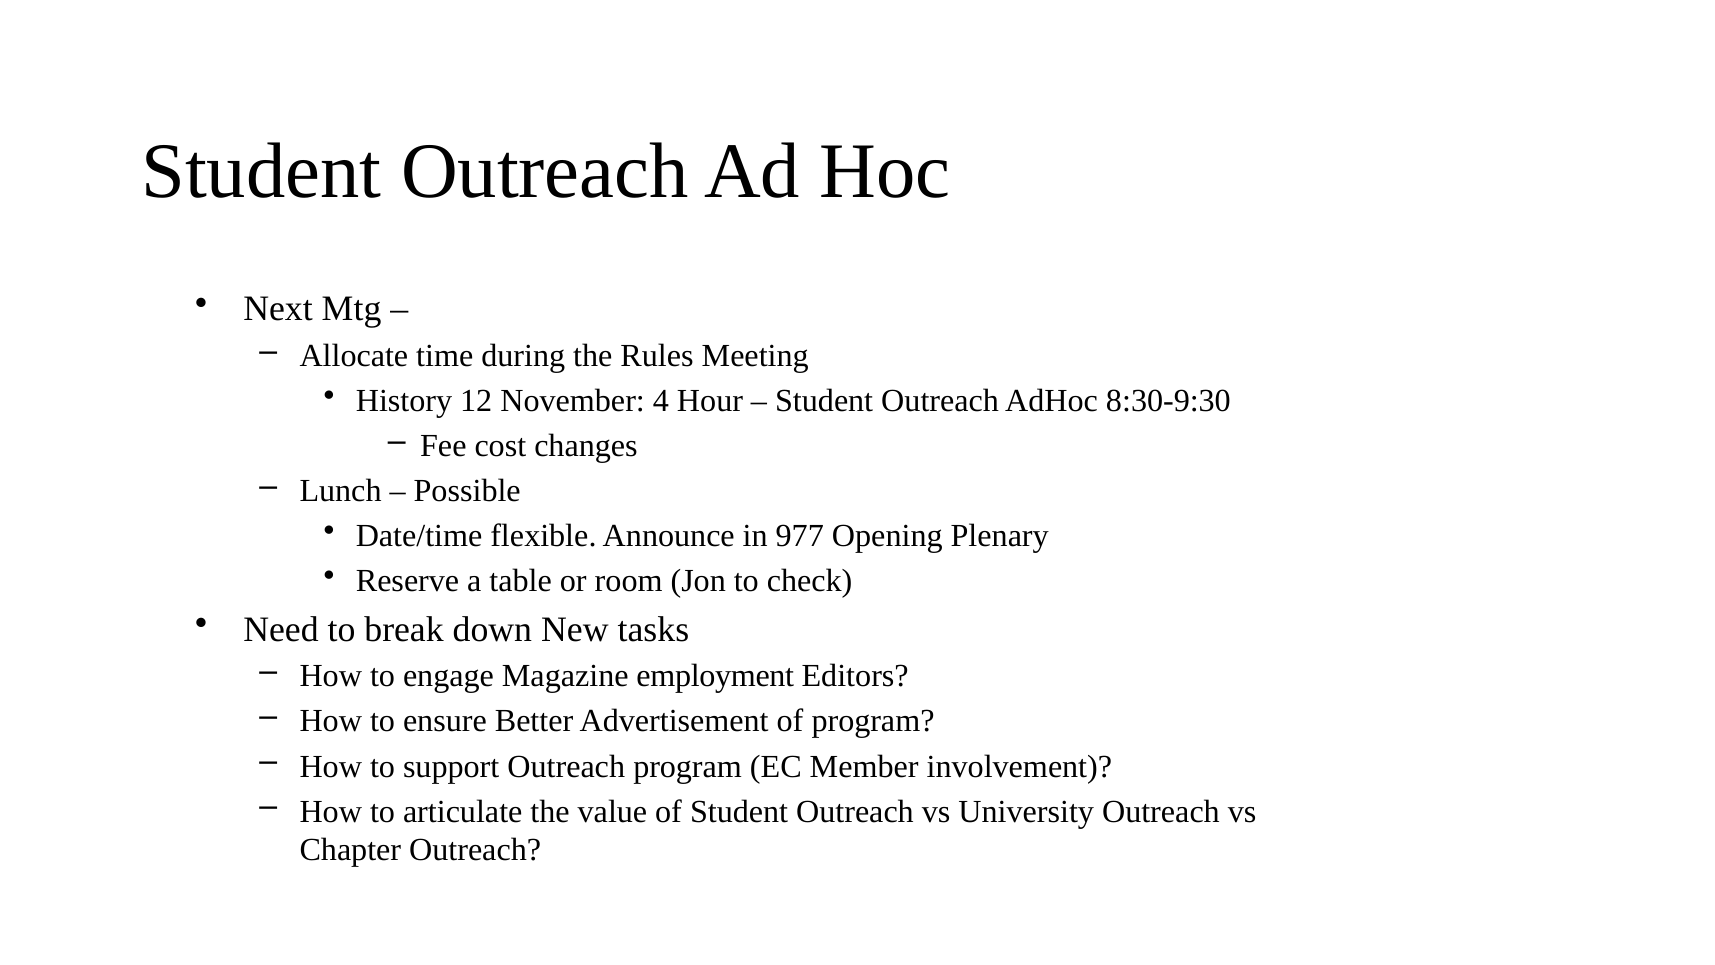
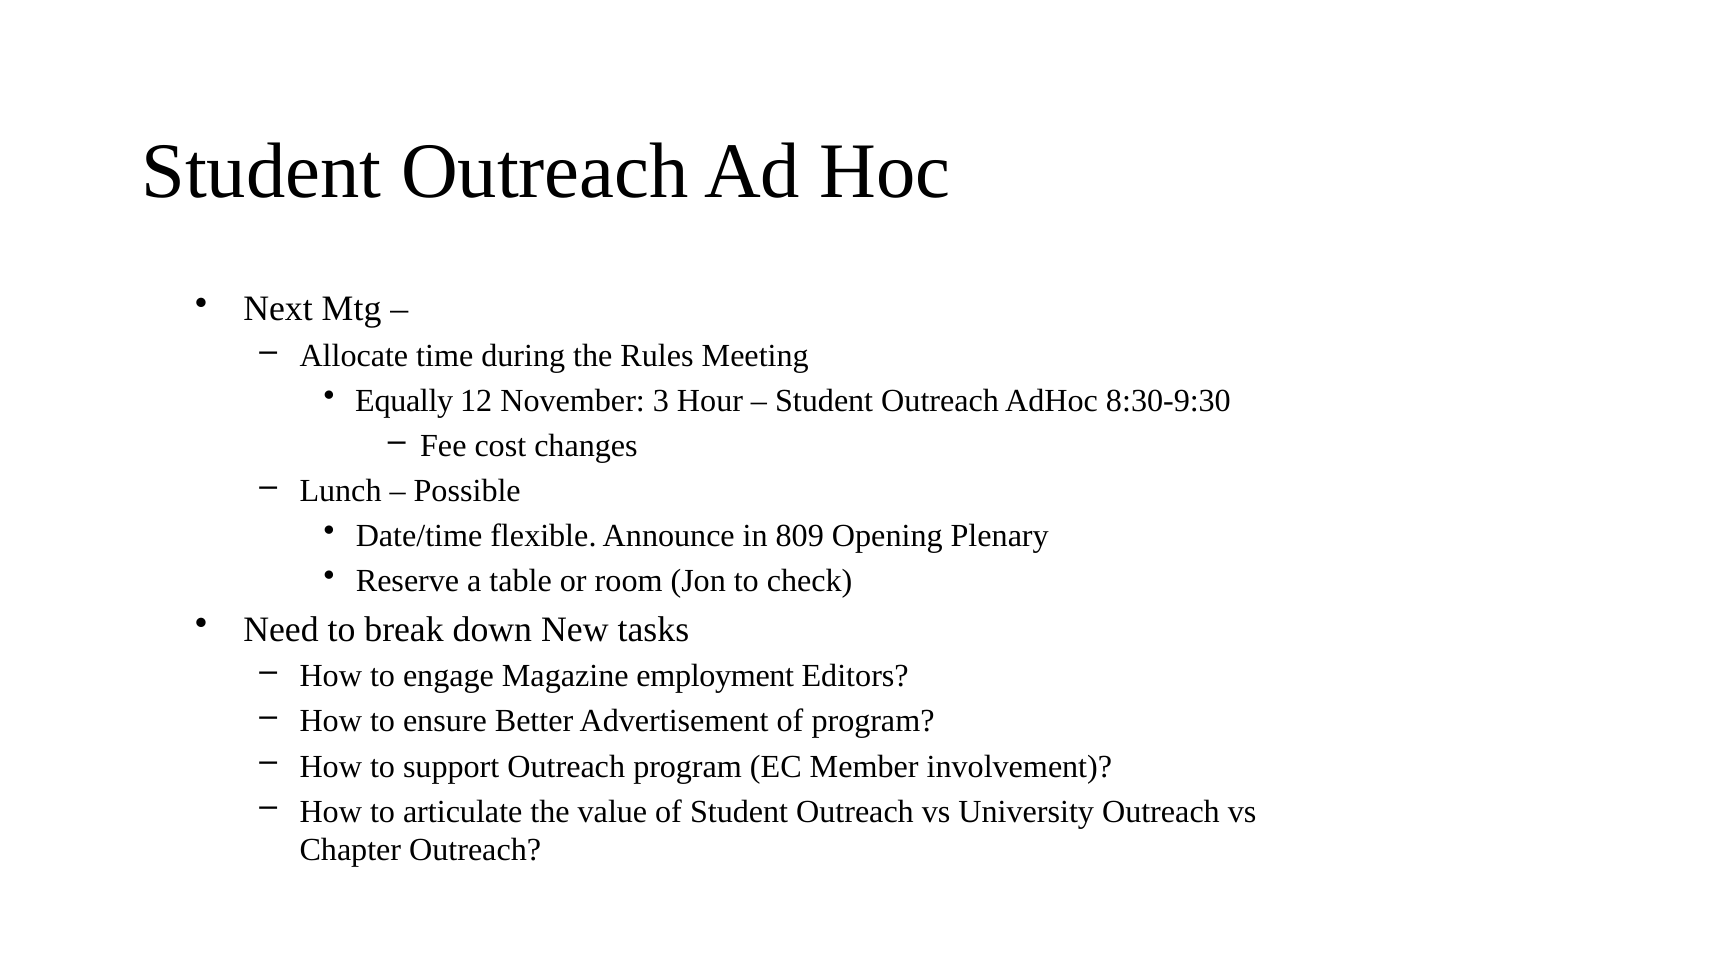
History: History -> Equally (404, 401)
4: 4 -> 3 (661, 401)
977: 977 -> 809 (800, 536)
